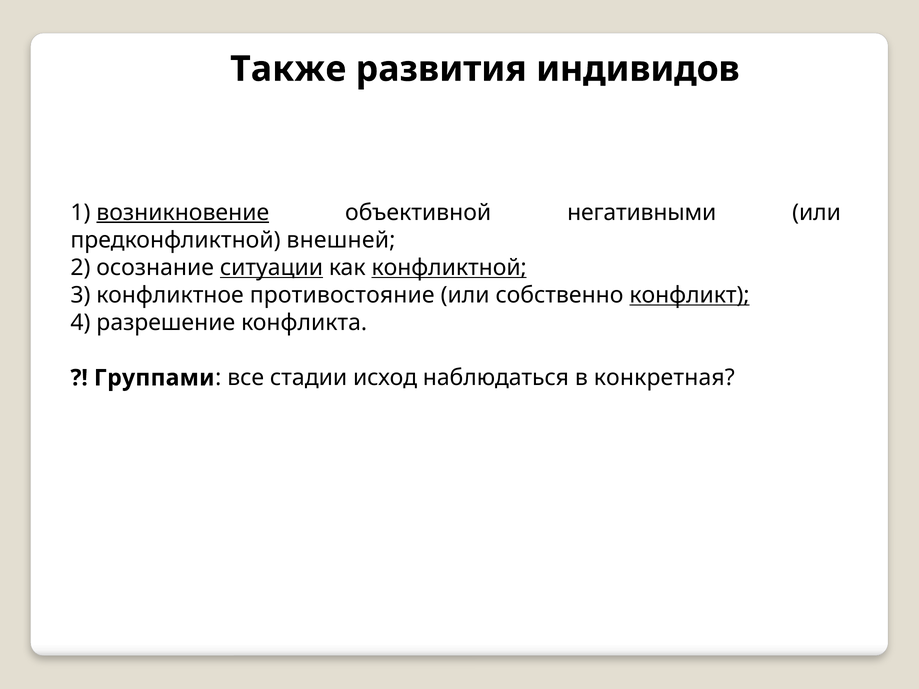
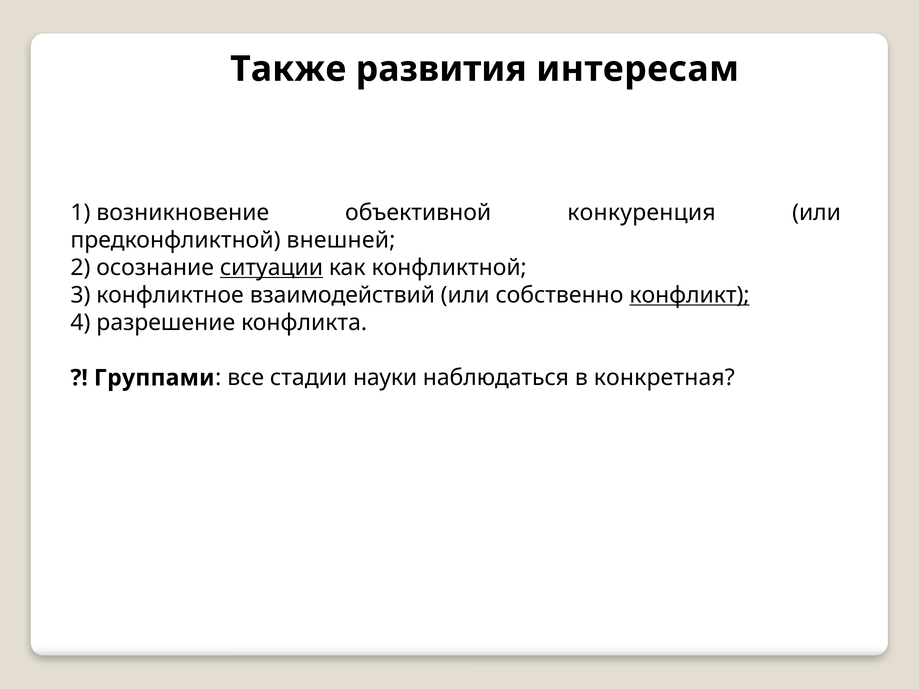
индивидов: индивидов -> интересам (638, 69)
возникновение underline: present -> none (183, 213)
негативными: негативными -> конкуренция (642, 213)
конфликтной underline: present -> none (449, 268)
противостояние: противостояние -> взаимодействий (342, 295)
исход: исход -> науки (385, 378)
